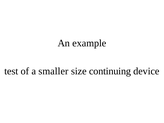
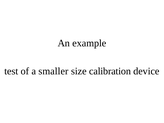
continuing: continuing -> calibration (110, 71)
